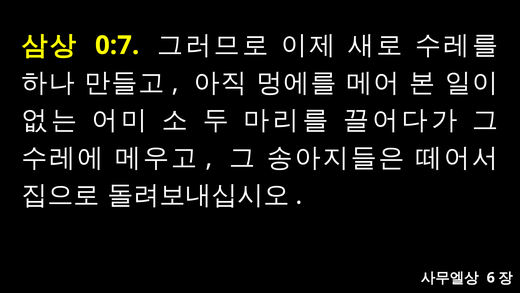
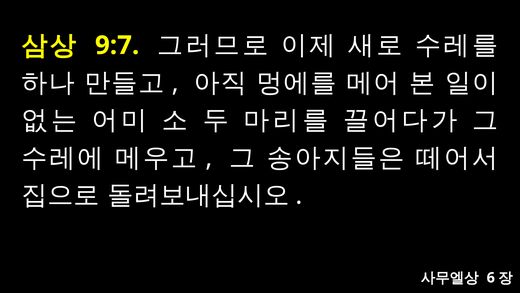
0:7: 0:7 -> 9:7 (117, 45)
